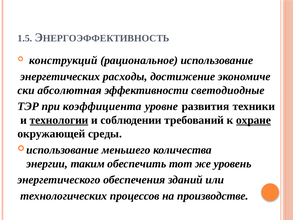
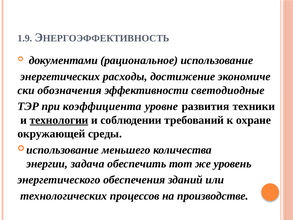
1.5: 1.5 -> 1.9 (25, 38)
конструкций: конструкций -> документами (63, 60)
абсолютная: абсолютная -> обозначения (70, 90)
охране underline: present -> none (254, 120)
таким: таким -> задача (88, 163)
